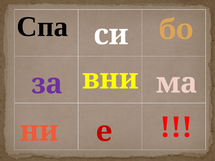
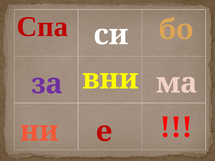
Спа colour: black -> red (42, 27)
